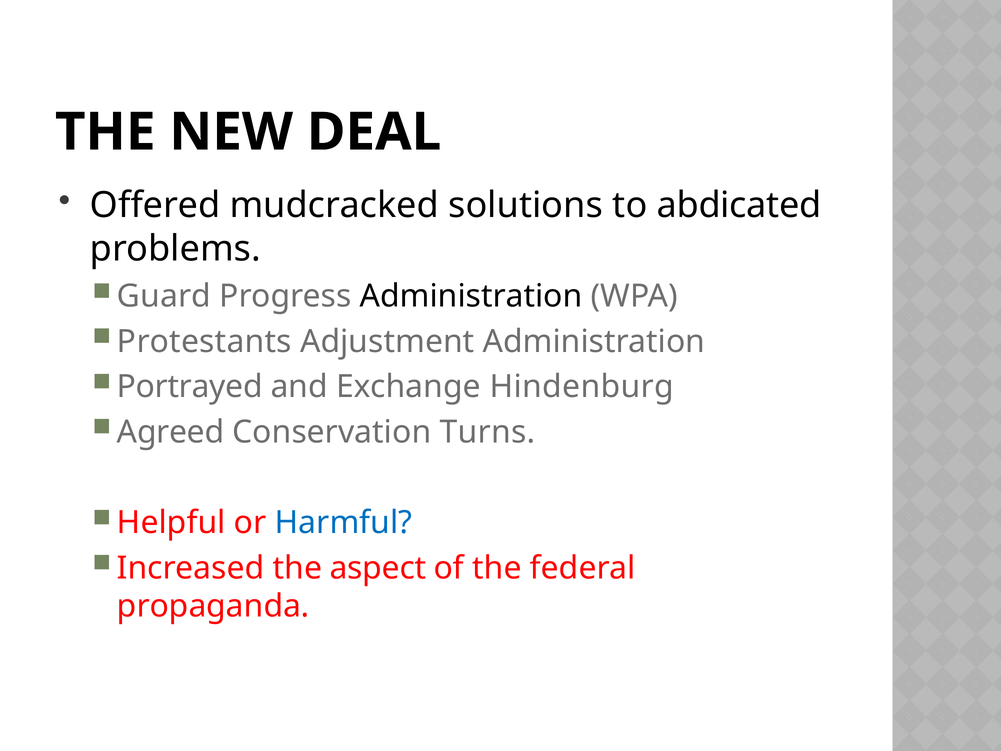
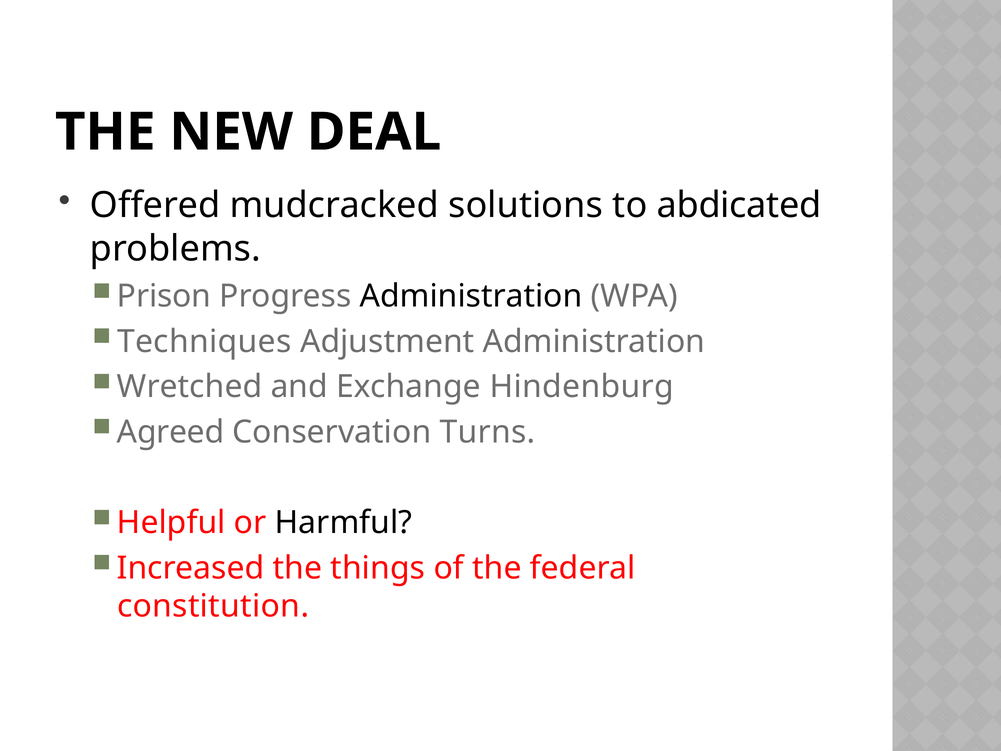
Guard: Guard -> Prison (164, 296)
Protestants: Protestants -> Techniques (204, 341)
Portrayed: Portrayed -> Wretched (190, 387)
Harmful colour: blue -> black (344, 523)
aspect: aspect -> things (378, 568)
propaganda: propaganda -> constitution (213, 606)
